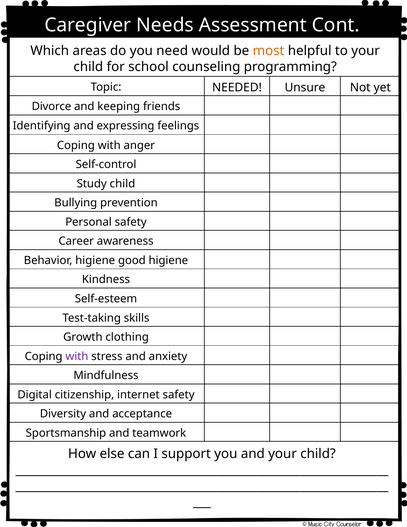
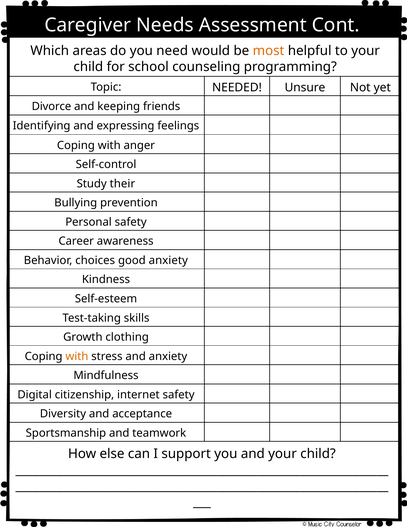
Study child: child -> their (122, 184)
Behavior higiene: higiene -> choices (95, 260)
good higiene: higiene -> anxiety (168, 260)
with colour: purple -> orange (77, 356)
